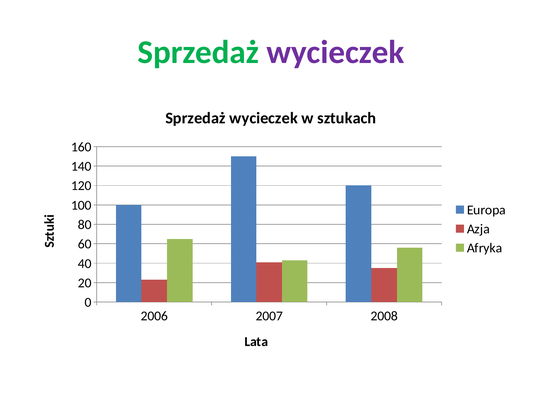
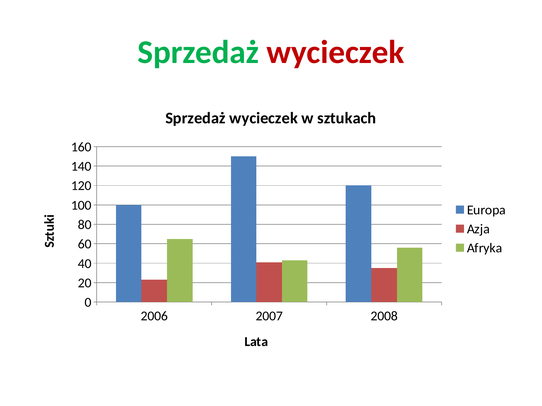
wycieczek colour: purple -> red (335, 52)
